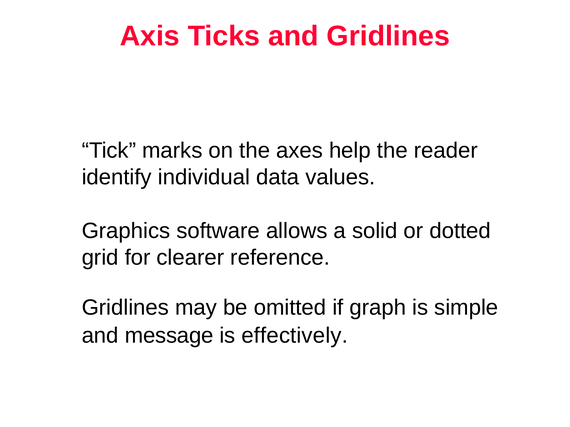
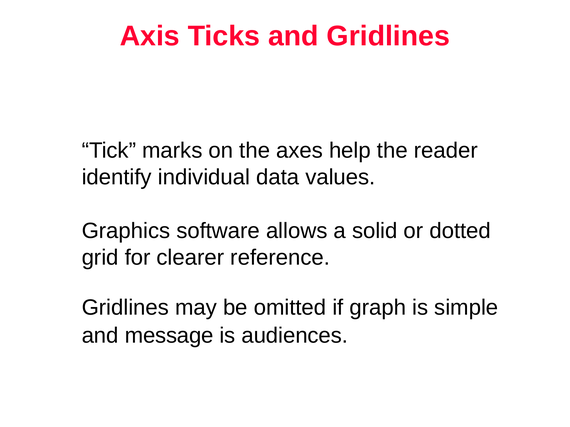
effectively: effectively -> audiences (295, 336)
